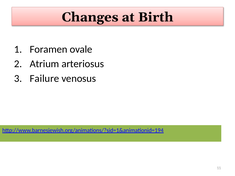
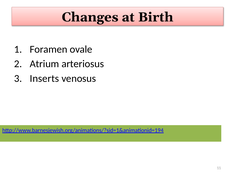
Failure: Failure -> Inserts (44, 79)
